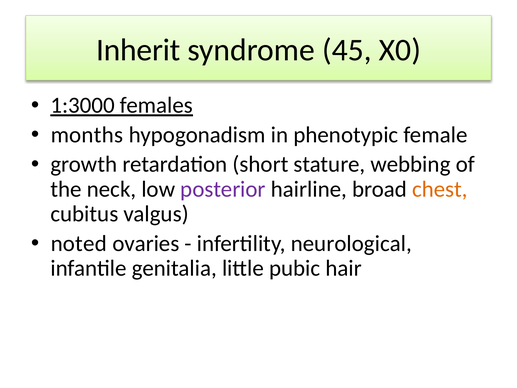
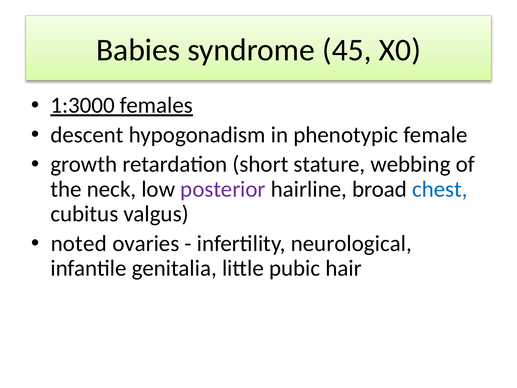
Inherit: Inherit -> Babies (138, 50)
months: months -> descent (87, 135)
chest colour: orange -> blue (440, 189)
